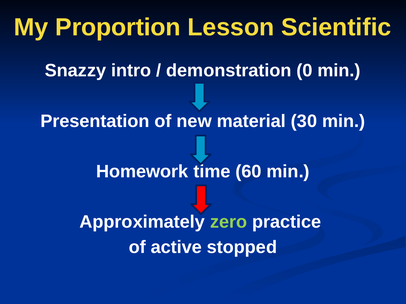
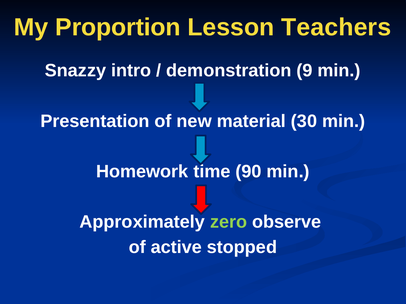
Scientific: Scientific -> Teachers (336, 27)
0: 0 -> 9 (305, 71)
60: 60 -> 90 (249, 172)
practice: practice -> observe (287, 222)
